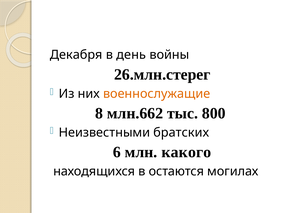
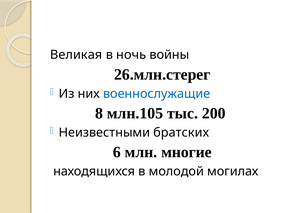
Декабря: Декабря -> Великая (76, 55)
день: день -> ночь (131, 55)
военнослужащие colour: orange -> blue (157, 94)
млн.662: млн.662 -> млн.105 (135, 113)
800: 800 -> 200 (214, 113)
какого: какого -> многие (187, 152)
остаются: остаются -> молодой (176, 171)
